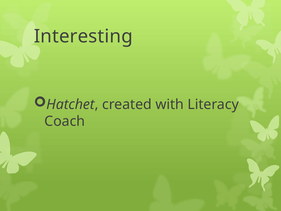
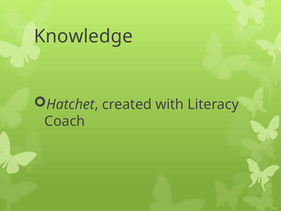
Interesting: Interesting -> Knowledge (83, 36)
